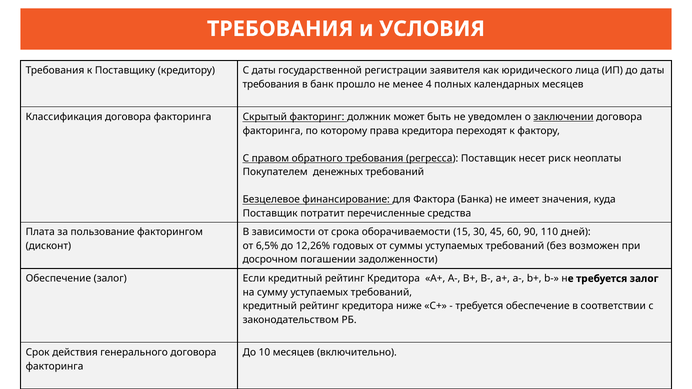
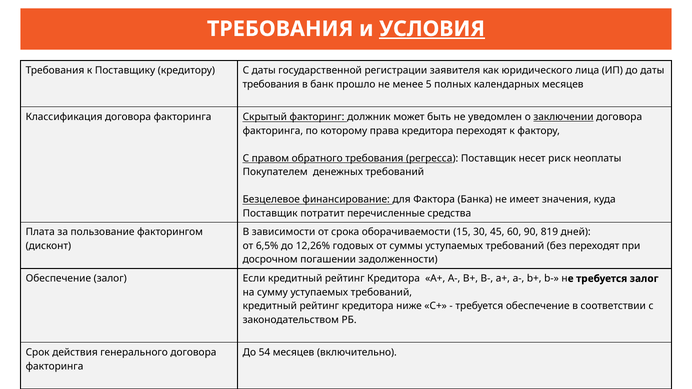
УСЛОВИЯ underline: none -> present (432, 29)
4: 4 -> 5 (429, 84)
110: 110 -> 819 (549, 232)
без возможен: возможен -> переходят (594, 246)
10: 10 -> 54 (264, 353)
